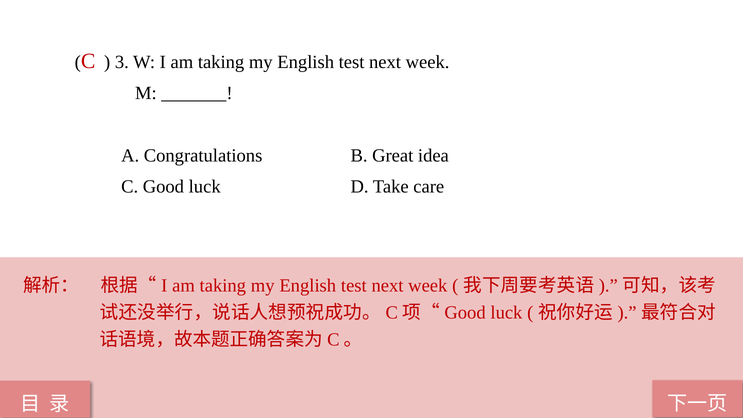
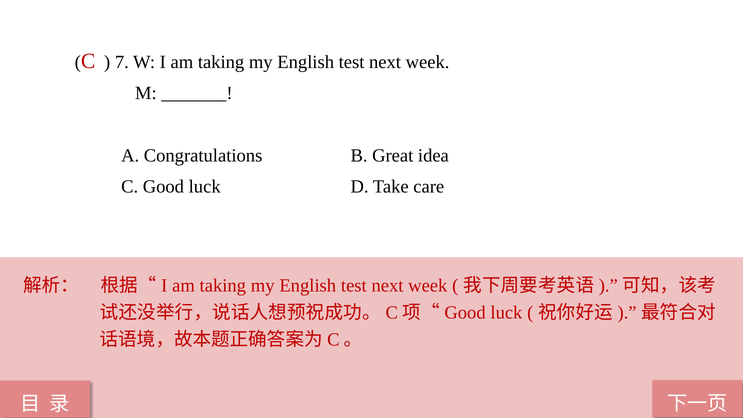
3: 3 -> 7 (122, 62)
